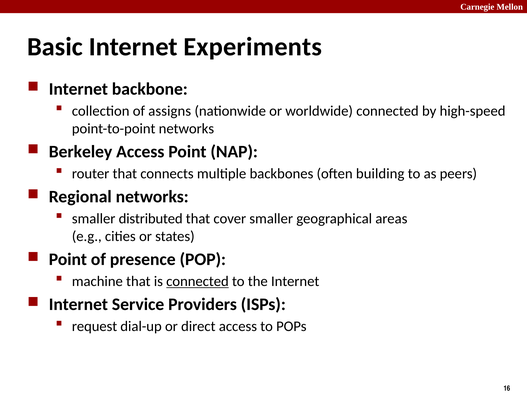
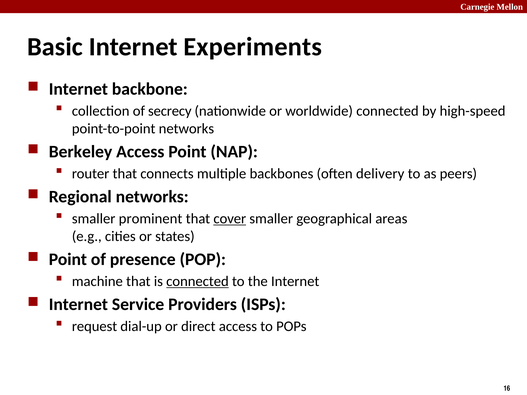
assigns: assigns -> secrecy (170, 111)
building: building -> delivery (380, 174)
distributed: distributed -> prominent (151, 219)
cover underline: none -> present (230, 219)
